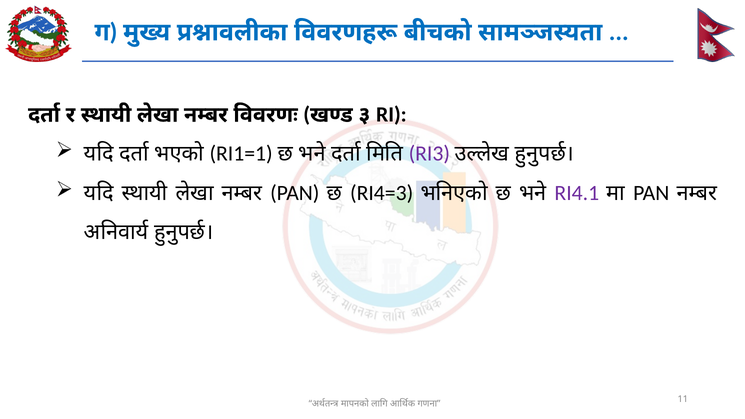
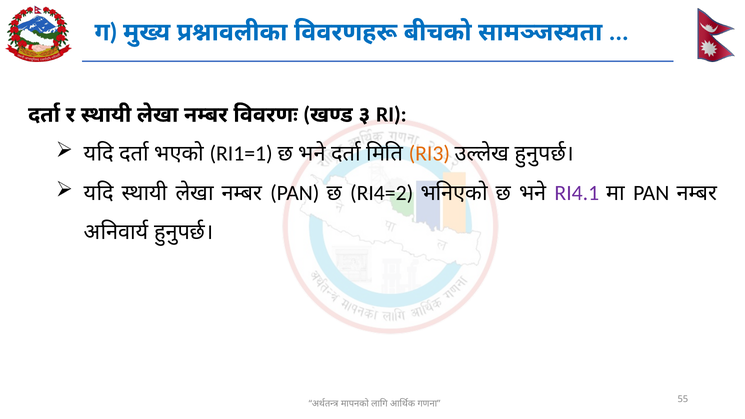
RI3 colour: purple -> orange (429, 154)
RI4=3: RI4=3 -> RI4=2 (382, 193)
11: 11 -> 55 (683, 399)
